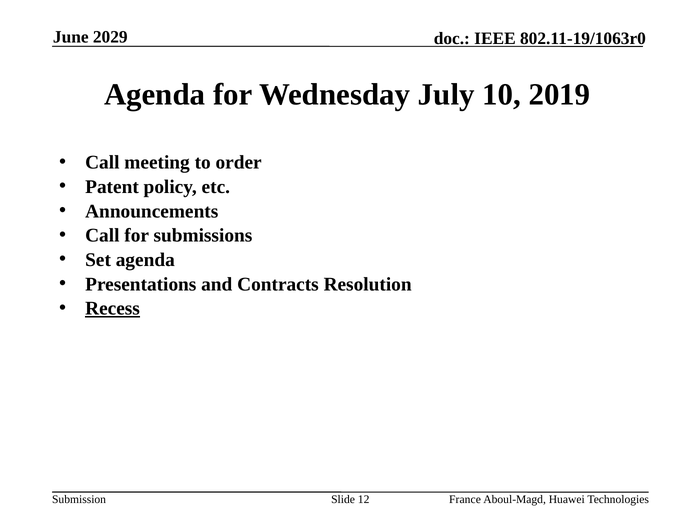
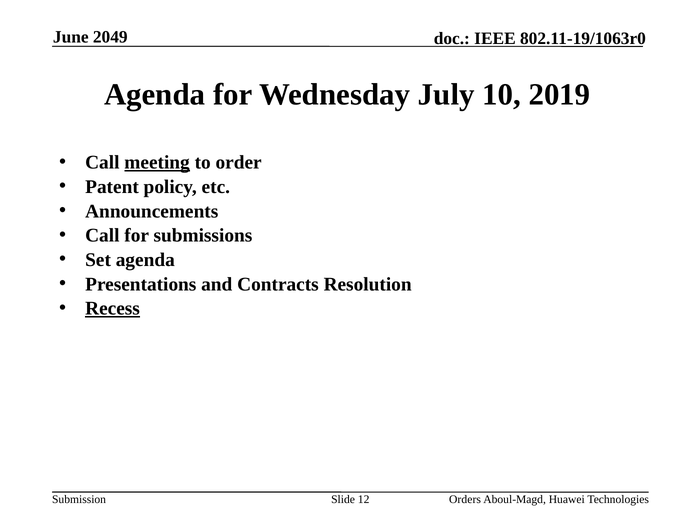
2029: 2029 -> 2049 (110, 37)
meeting underline: none -> present (157, 163)
France: France -> Orders (465, 500)
